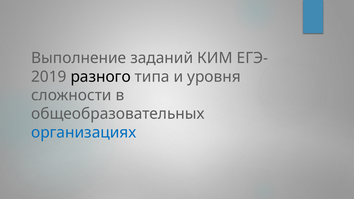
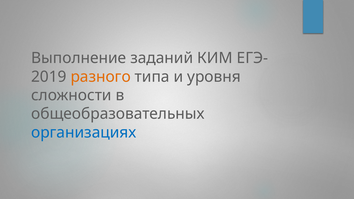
разного colour: black -> orange (101, 77)
